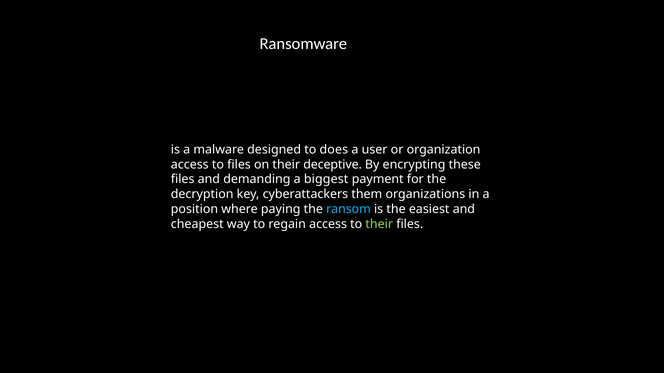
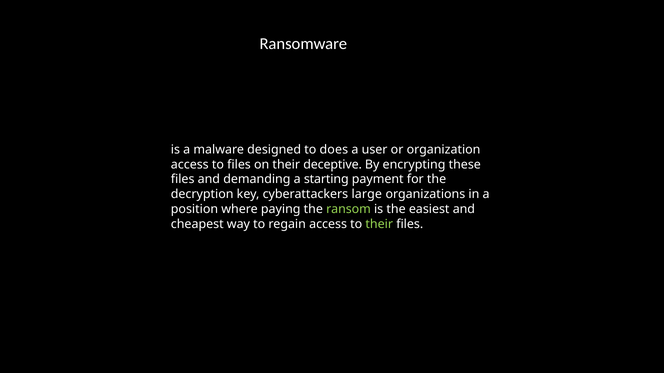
biggest: biggest -> starting (326, 180)
them: them -> large (367, 195)
ransom colour: light blue -> light green (349, 210)
